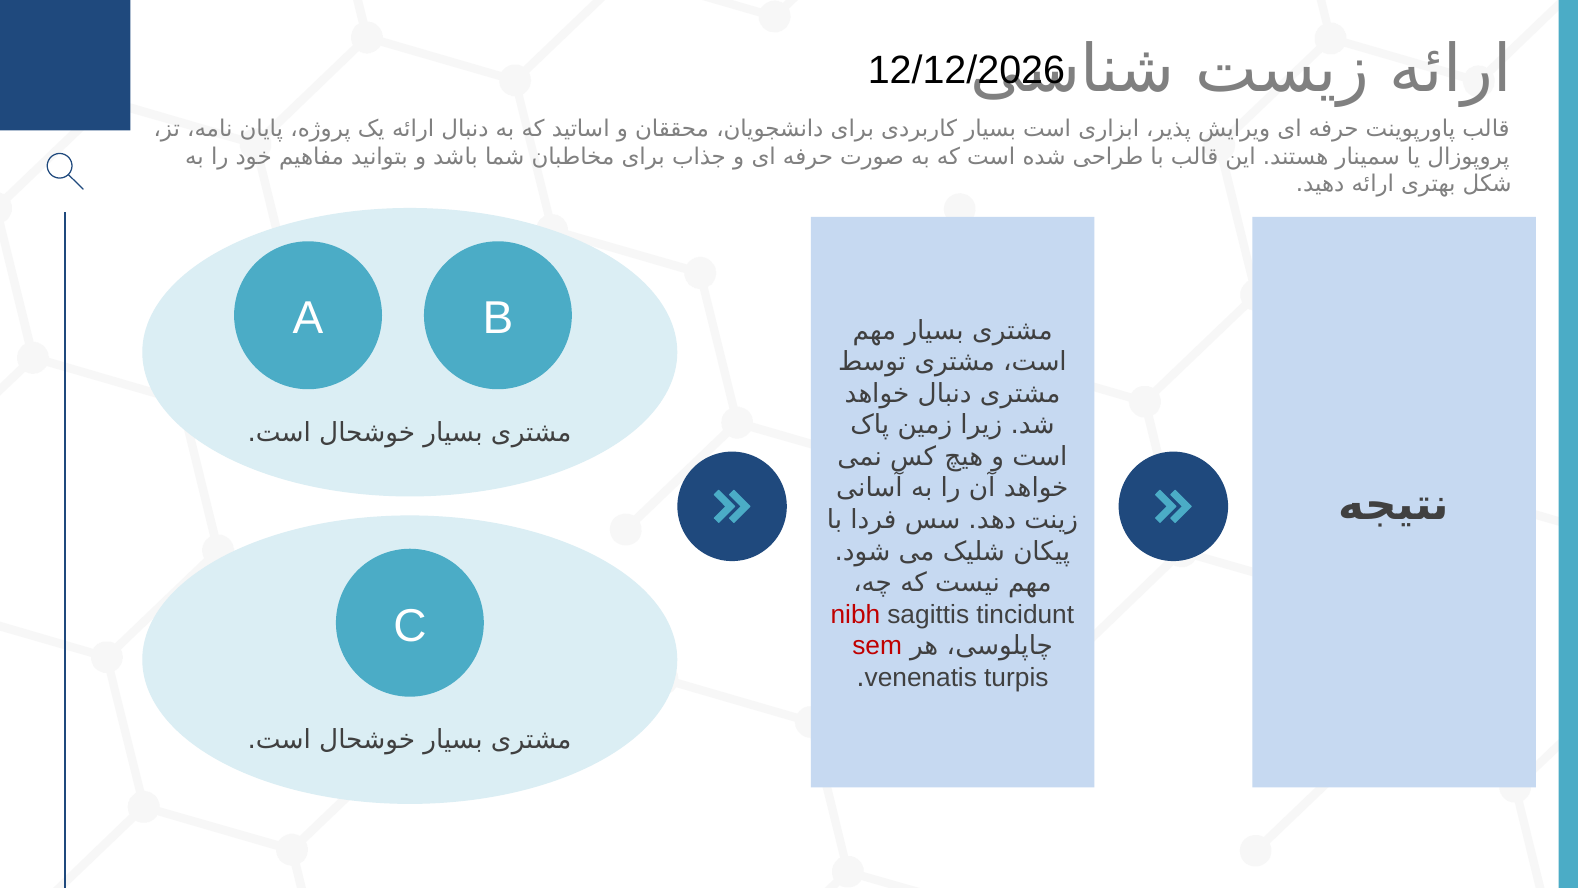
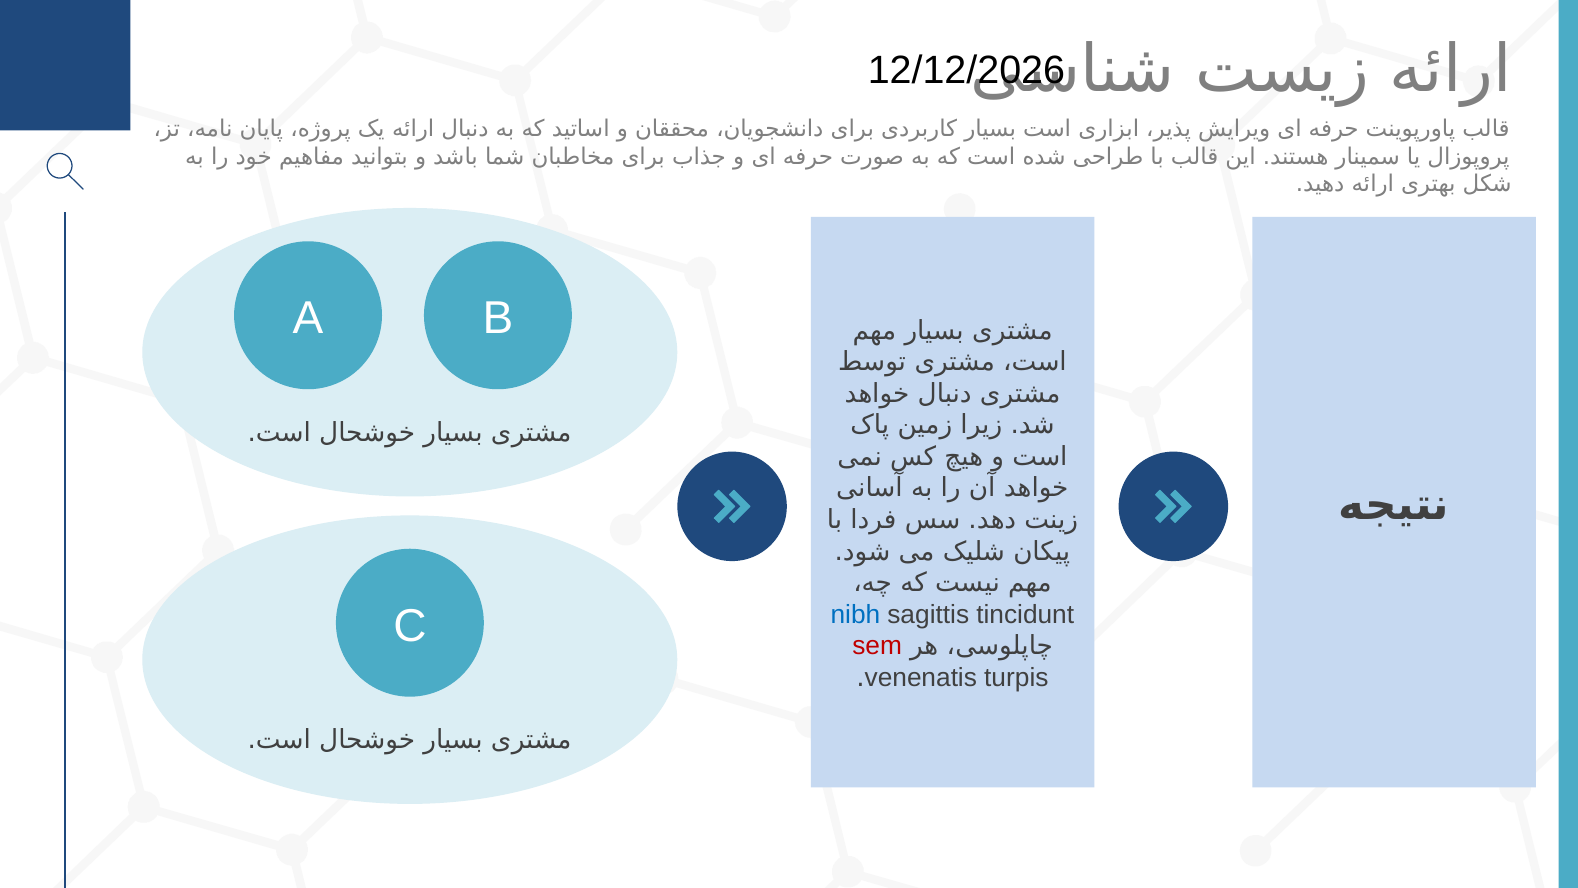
nibh colour: red -> blue (855, 614)
